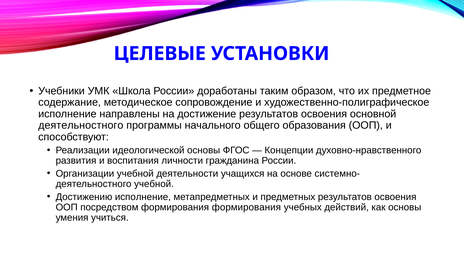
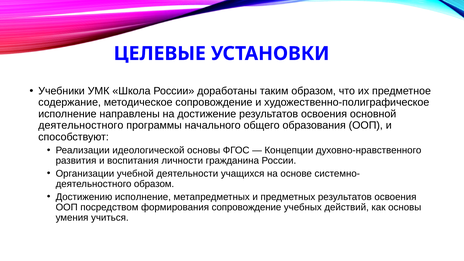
деятельностного учебной: учебной -> образом (154, 184)
формирования формирования: формирования -> сопровождение (247, 207)
